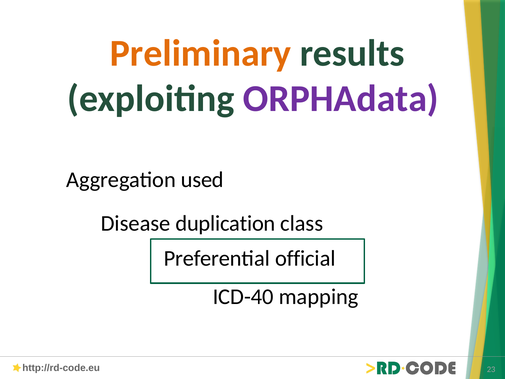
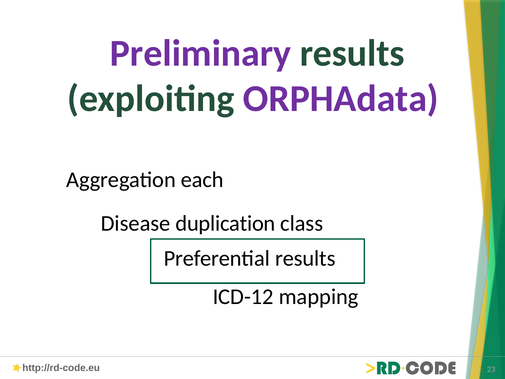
Preliminary colour: orange -> purple (201, 53)
used: used -> each (202, 180)
Preferential official: official -> results (305, 258)
ICD-40: ICD-40 -> ICD-12 (243, 296)
